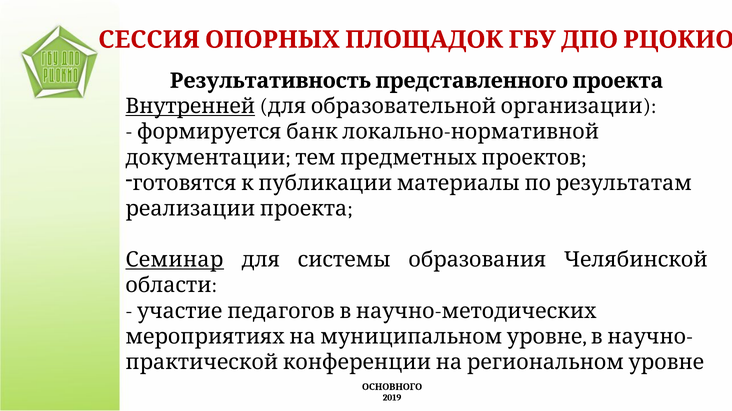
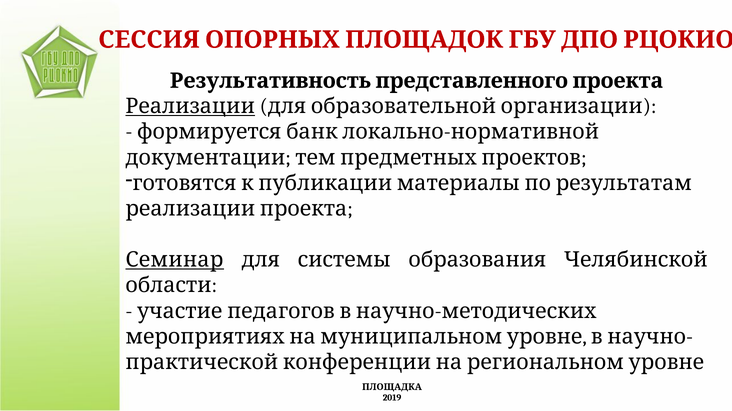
Внутренней: Внутренней -> Реализации (190, 107)
ОСНОВНОГО: ОСНОВНОГО -> ПЛОЩАДКА (392, 388)
